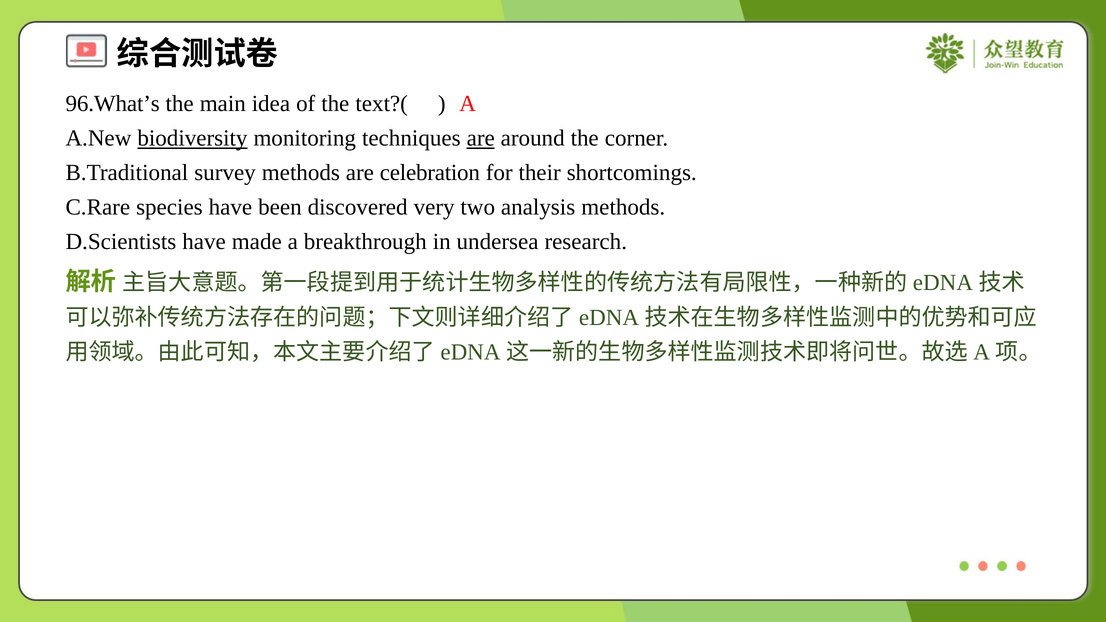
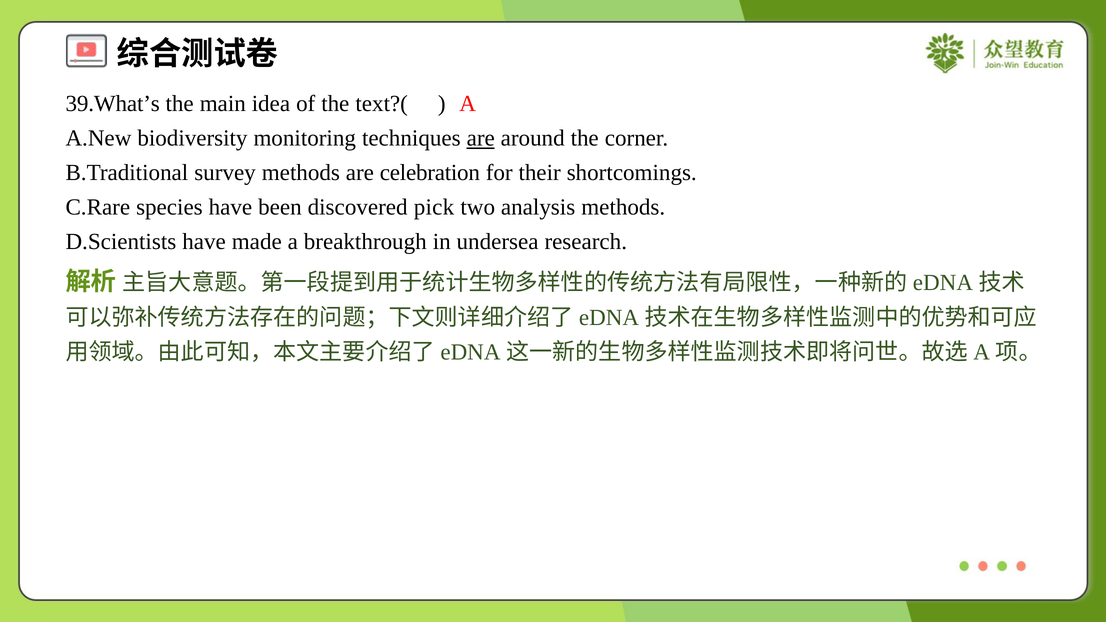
96.What’s: 96.What’s -> 39.What’s (113, 104)
biodiversity underline: present -> none (192, 138)
very: very -> pick (434, 207)
